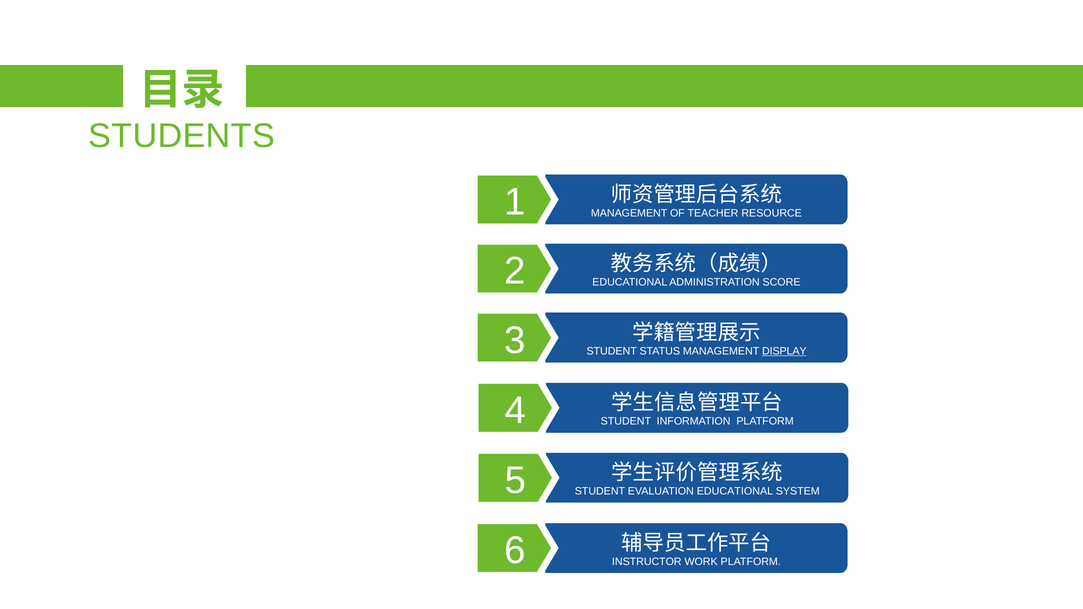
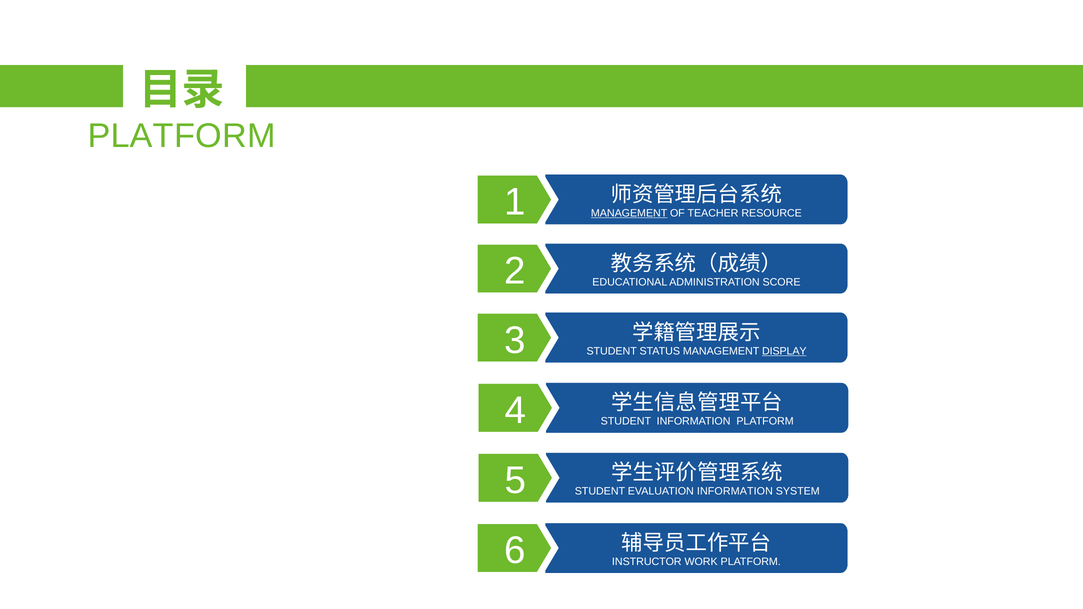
STUDENTS: STUDENTS -> PLATFORM (182, 136)
MANAGEMENT underline: none -> present (629, 213)
EVALUATION EDUCATIONAL: EDUCATIONAL -> INFORMATION (735, 491)
